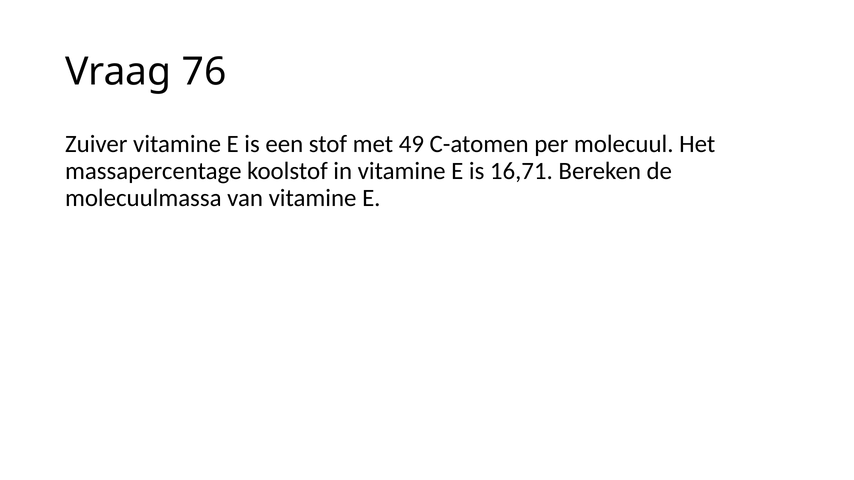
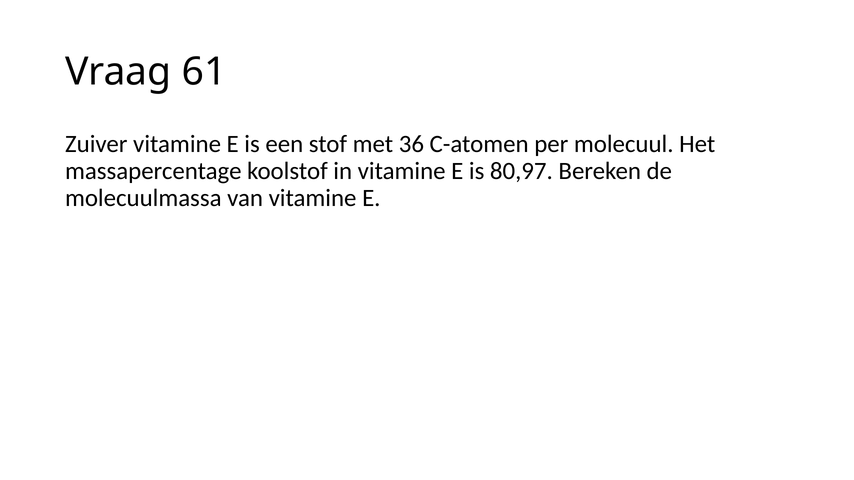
76: 76 -> 61 (204, 72)
49: 49 -> 36 (411, 144)
16,71: 16,71 -> 80,97 (521, 171)
